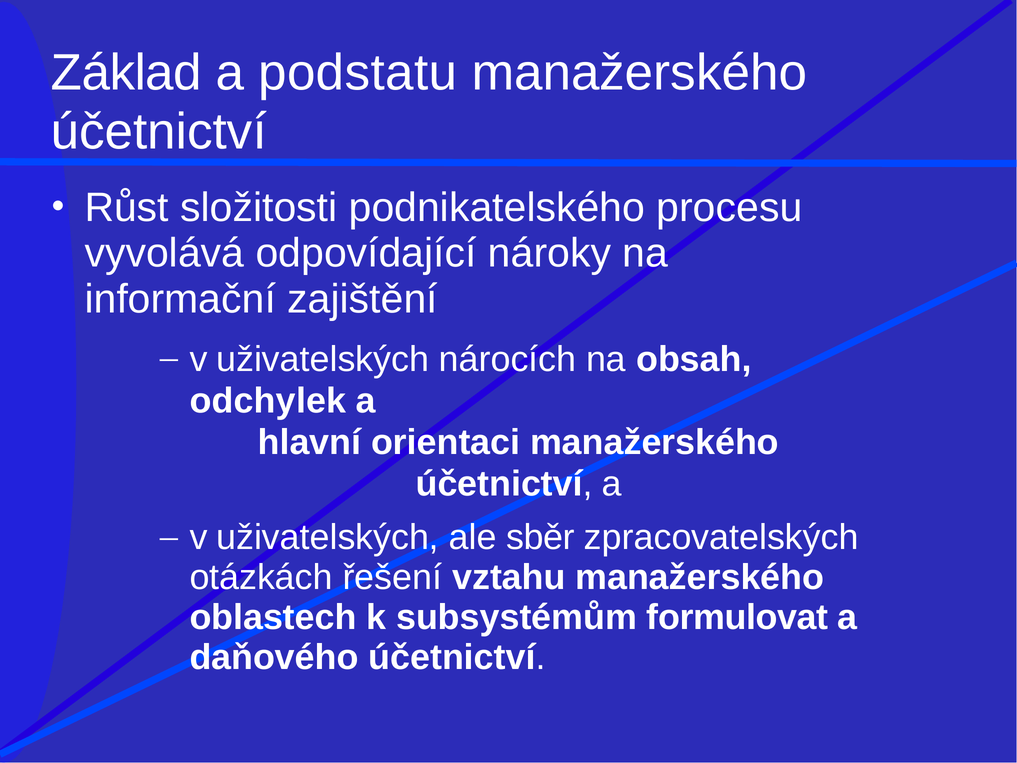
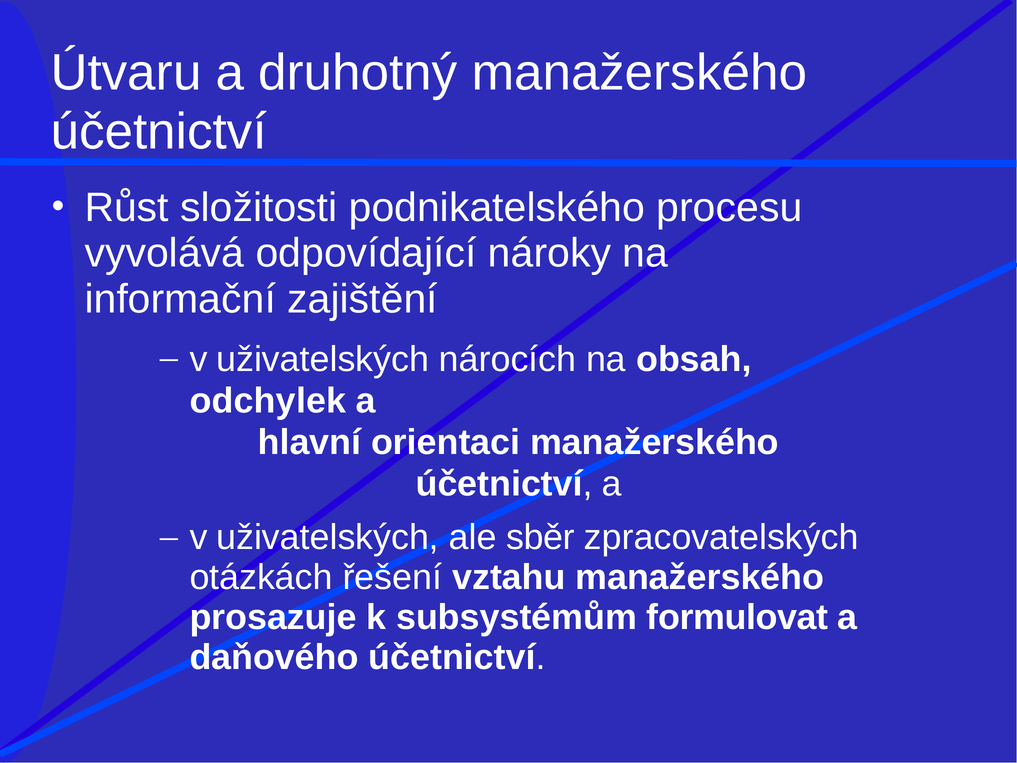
Základ: Základ -> Útvaru (126, 73)
podstatu: podstatu -> druhotný (358, 73)
oblastech: oblastech -> prosazuje (273, 617)
